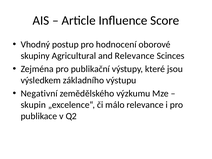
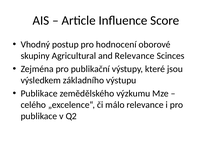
Negativní: Negativní -> Publikace (39, 93)
skupin: skupin -> celého (33, 105)
